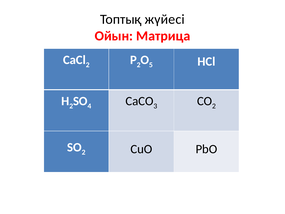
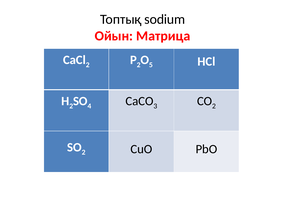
жүйесі: жүйесі -> sodium (165, 19)
